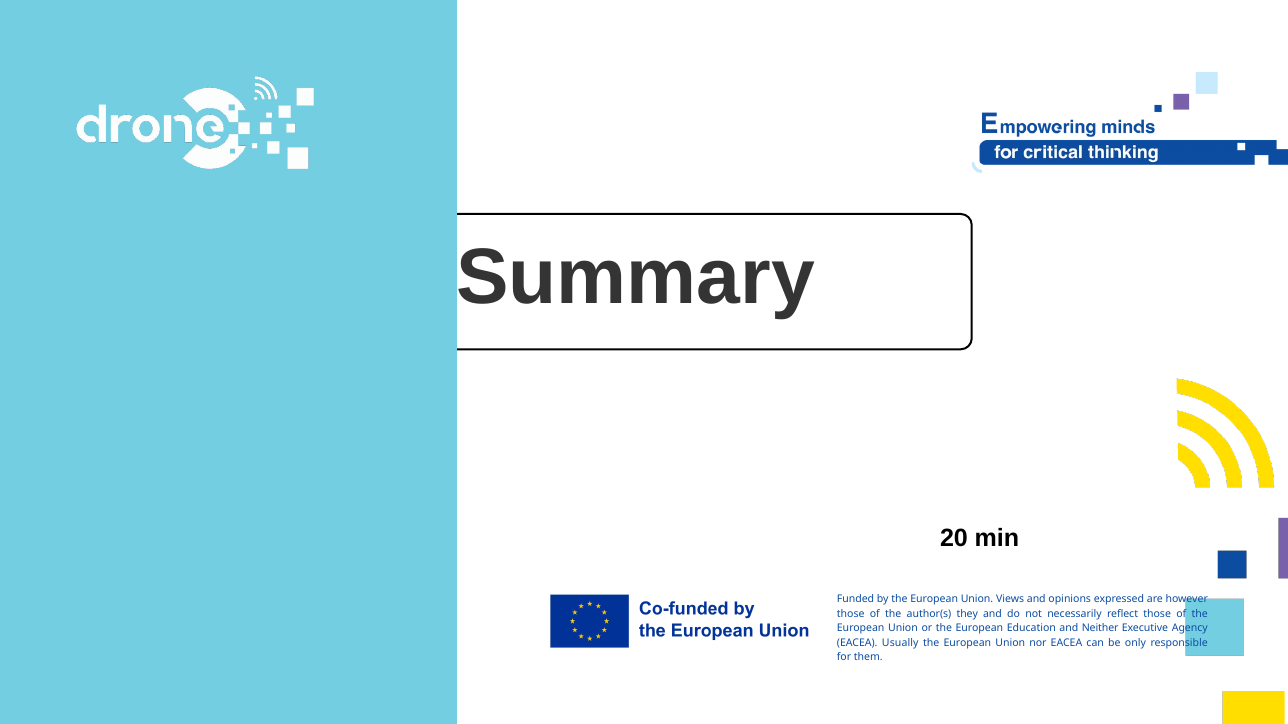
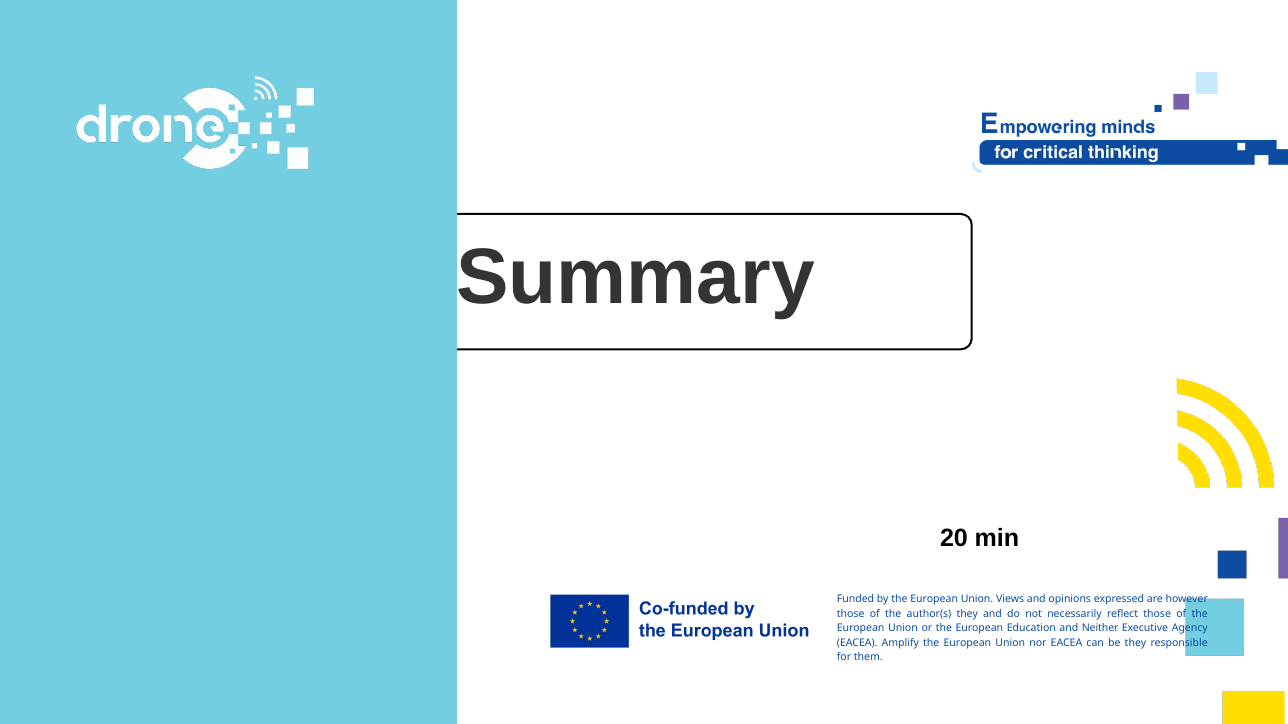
Usually: Usually -> Amplify (900, 643)
be only: only -> they (1136, 643)
